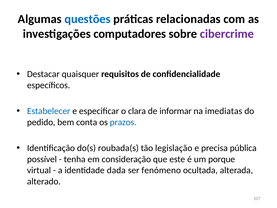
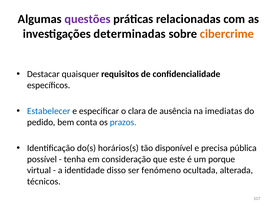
questões colour: blue -> purple (88, 19)
computadores: computadores -> determinadas (130, 34)
cibercrime colour: purple -> orange (227, 34)
informar: informar -> ausência (176, 111)
roubada(s: roubada(s -> horários(s (118, 148)
legislação: legislação -> disponível (174, 148)
dada: dada -> disso (116, 170)
alterado: alterado -> técnicos (44, 181)
